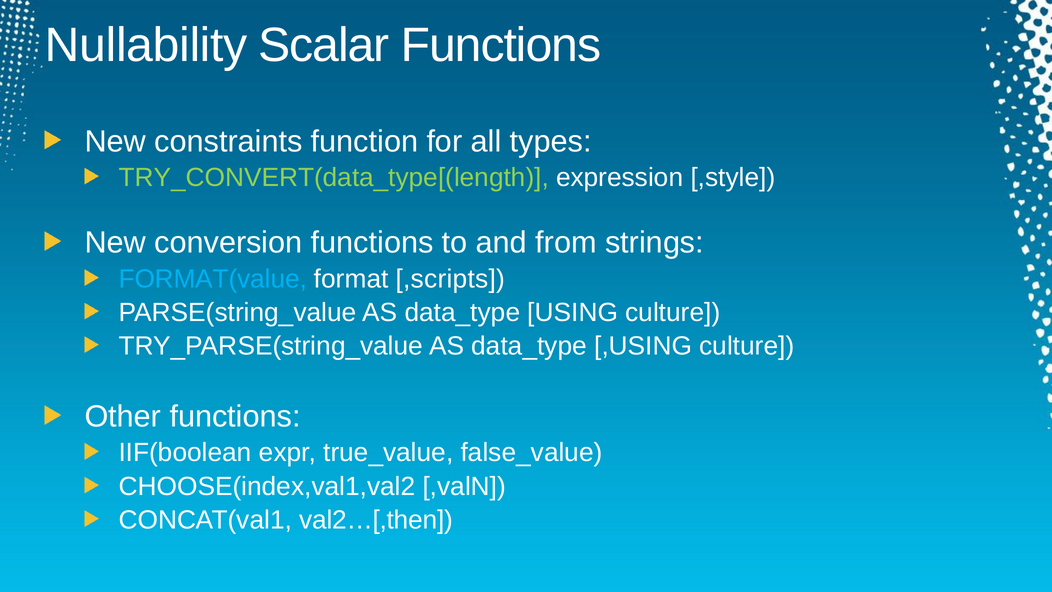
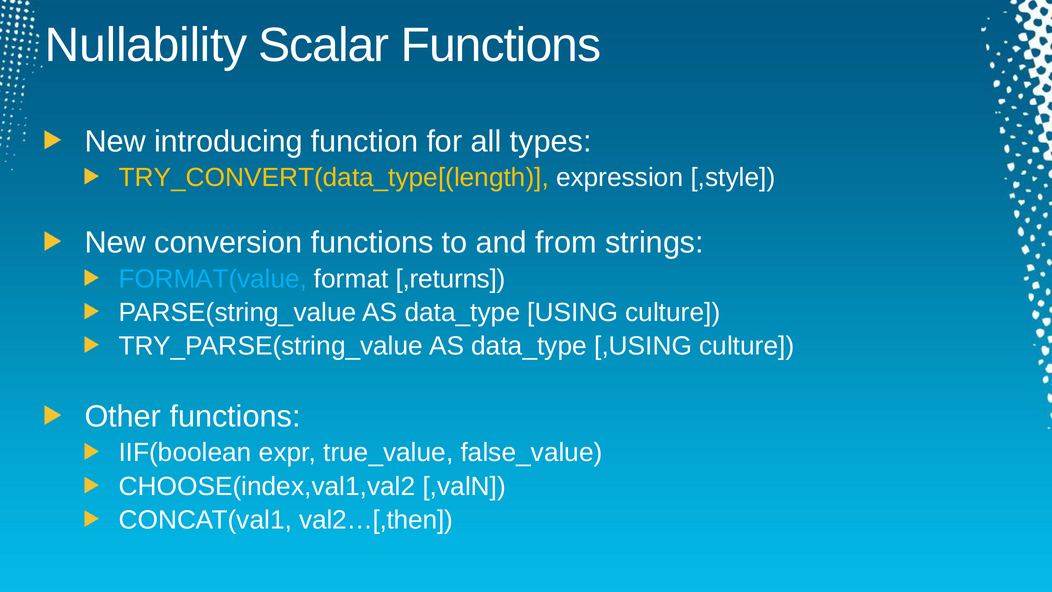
constraints: constraints -> introducing (228, 141)
TRY_CONVERT(data_type[(length colour: light green -> yellow (334, 177)
,scripts: ,scripts -> ,returns (451, 279)
